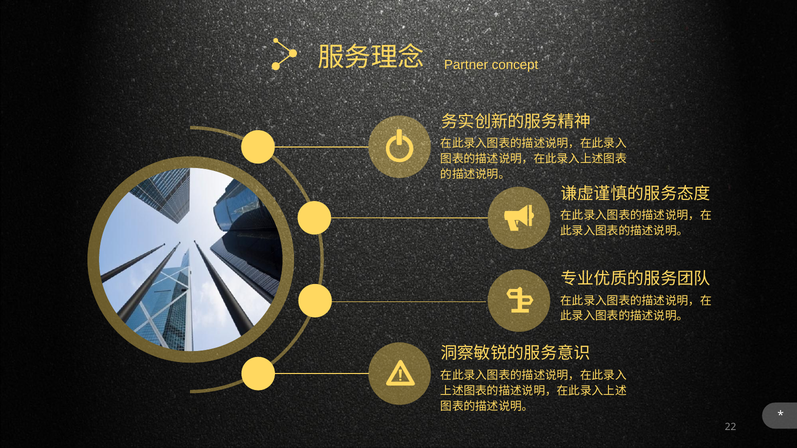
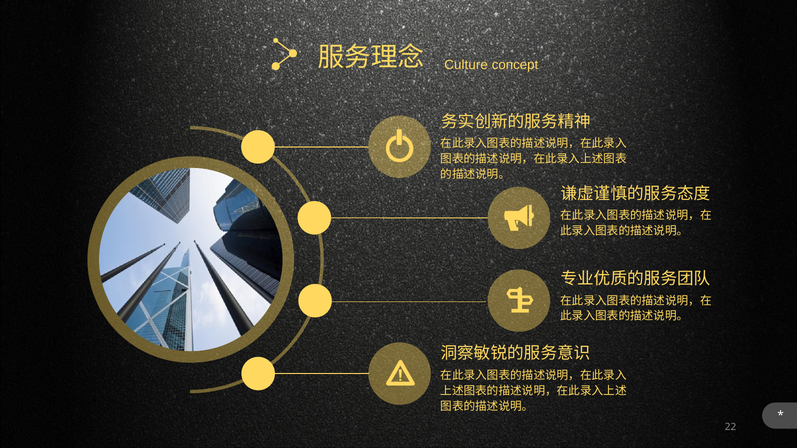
Partner: Partner -> Culture (466, 65)
